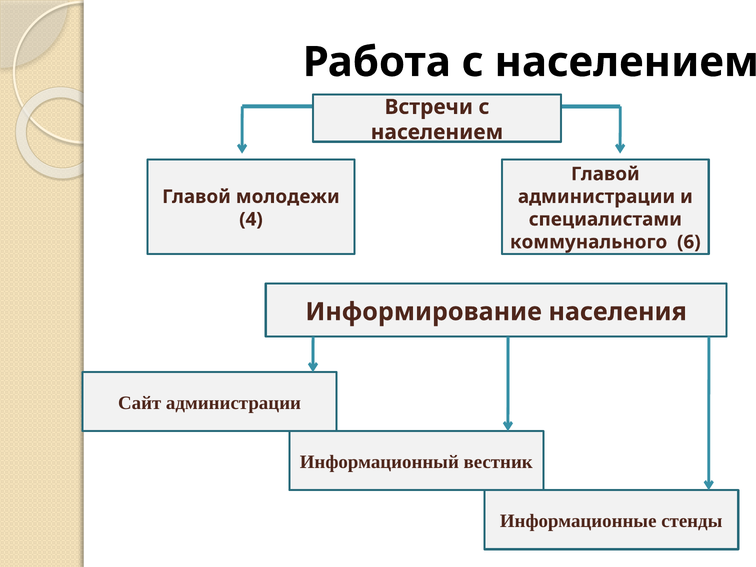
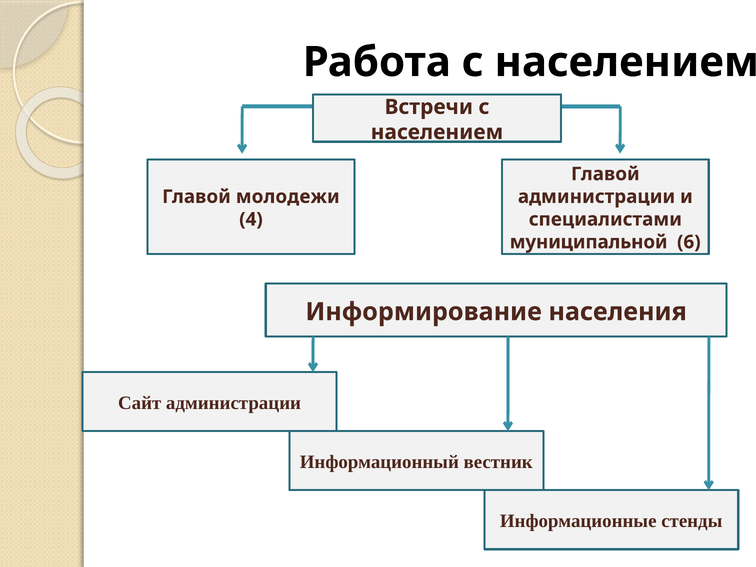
коммунального: коммунального -> муниципальной (589, 242)
